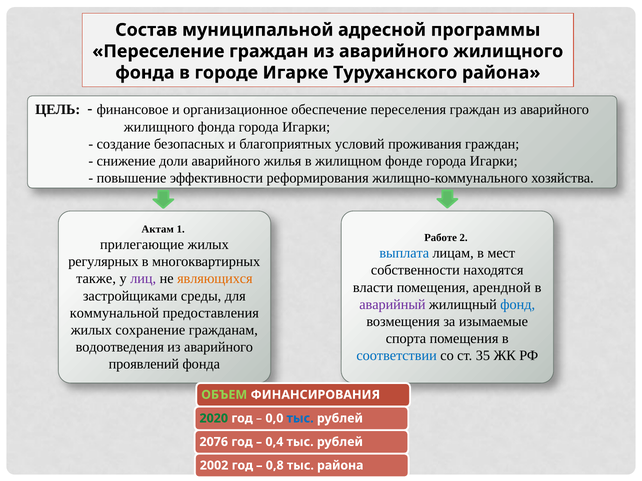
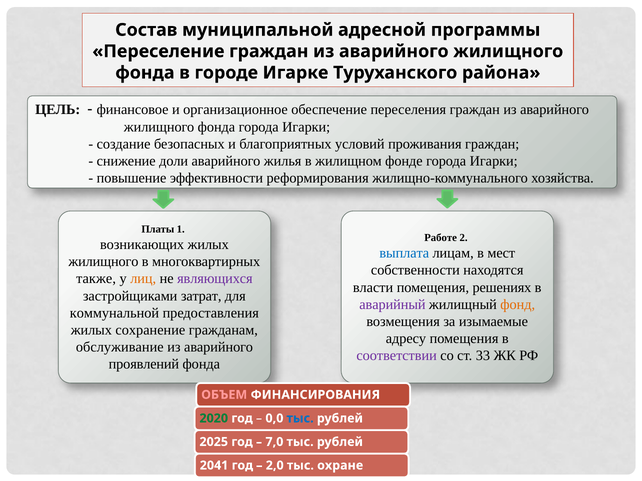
Актам: Актам -> Платы (158, 230)
прилегающие: прилегающие -> возникающих (142, 245)
регулярных: регулярных -> жилищного (103, 262)
лиц colour: purple -> orange (143, 279)
являющихся colour: orange -> purple (215, 279)
арендной: арендной -> решениях (502, 288)
среды: среды -> затрат (201, 296)
фонд colour: blue -> orange (518, 305)
спорта: спорта -> адресу (406, 339)
водоотведения: водоотведения -> обслуживание (120, 348)
соответствии colour: blue -> purple (397, 356)
35: 35 -> 33 (483, 356)
ОБЪЕМ colour: light green -> pink (224, 395)
2076: 2076 -> 2025 (214, 442)
0,4: 0,4 -> 7,0 (274, 442)
2002: 2002 -> 2041 (214, 466)
0,8: 0,8 -> 2,0 (275, 466)
тыс района: района -> охране (340, 466)
